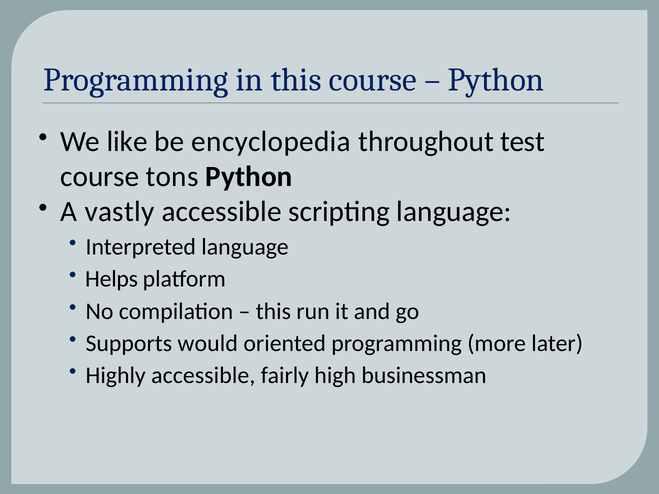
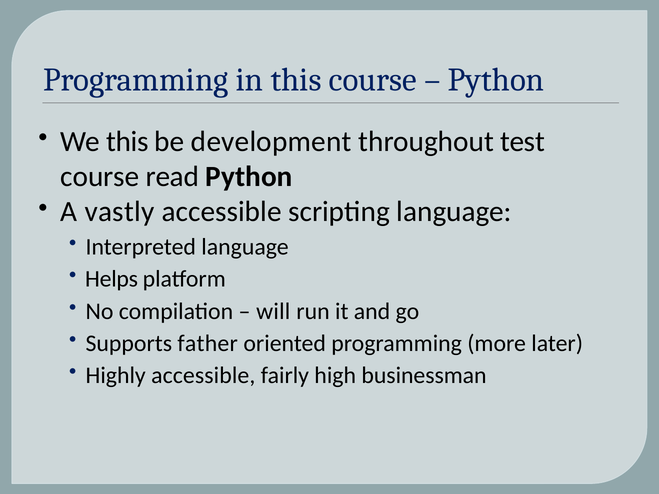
We like: like -> this (127, 142)
encyclopedia: encyclopedia -> development (271, 142)
tons: tons -> read (172, 177)
this: this -> will (273, 311)
would: would -> father (208, 344)
